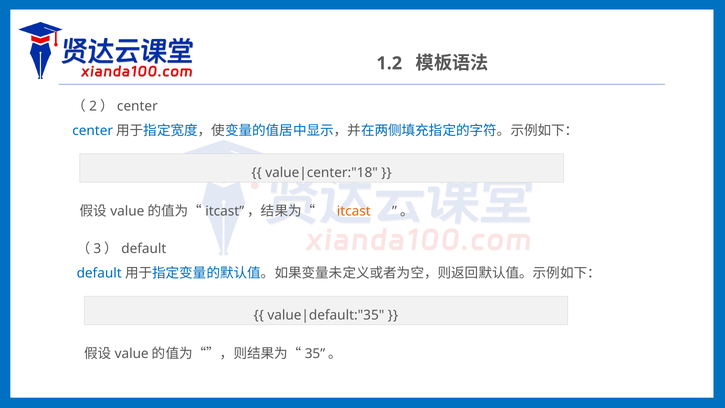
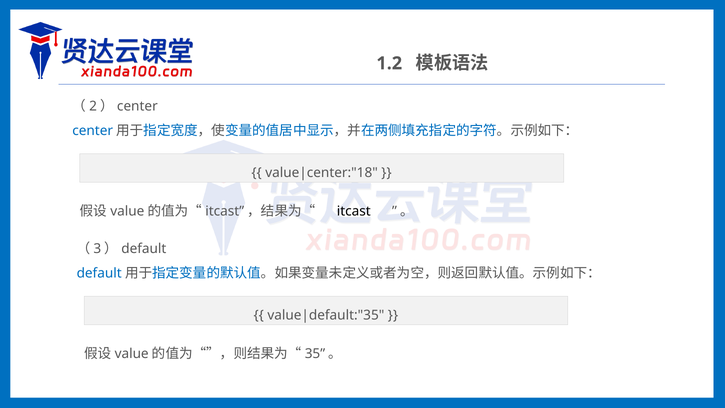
itcast colour: orange -> black (354, 211)
